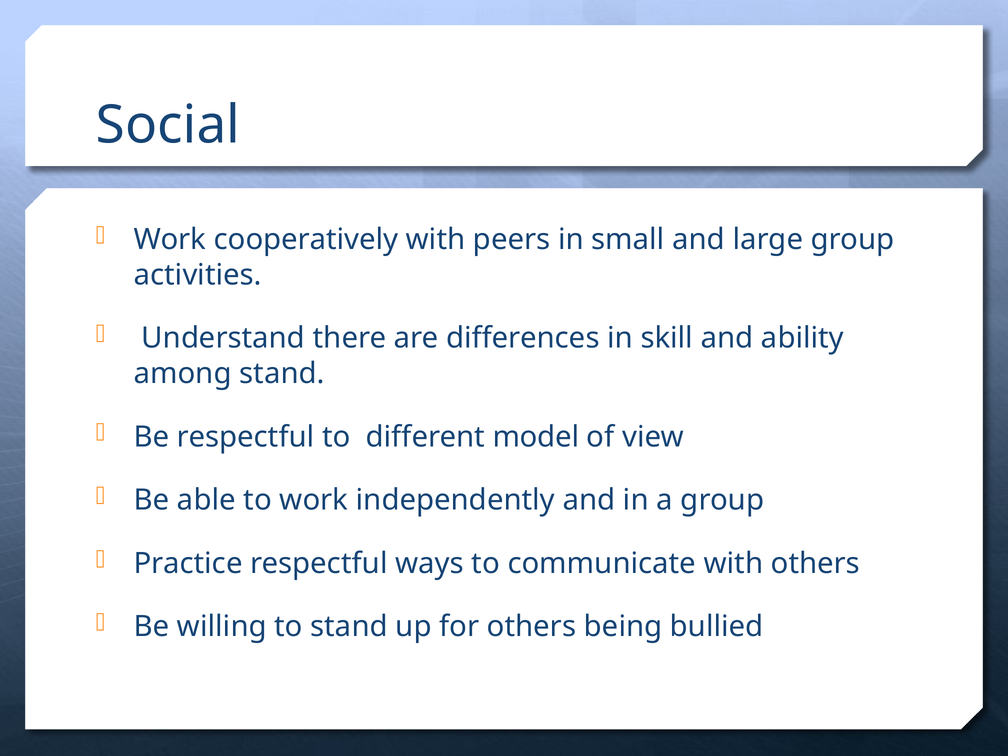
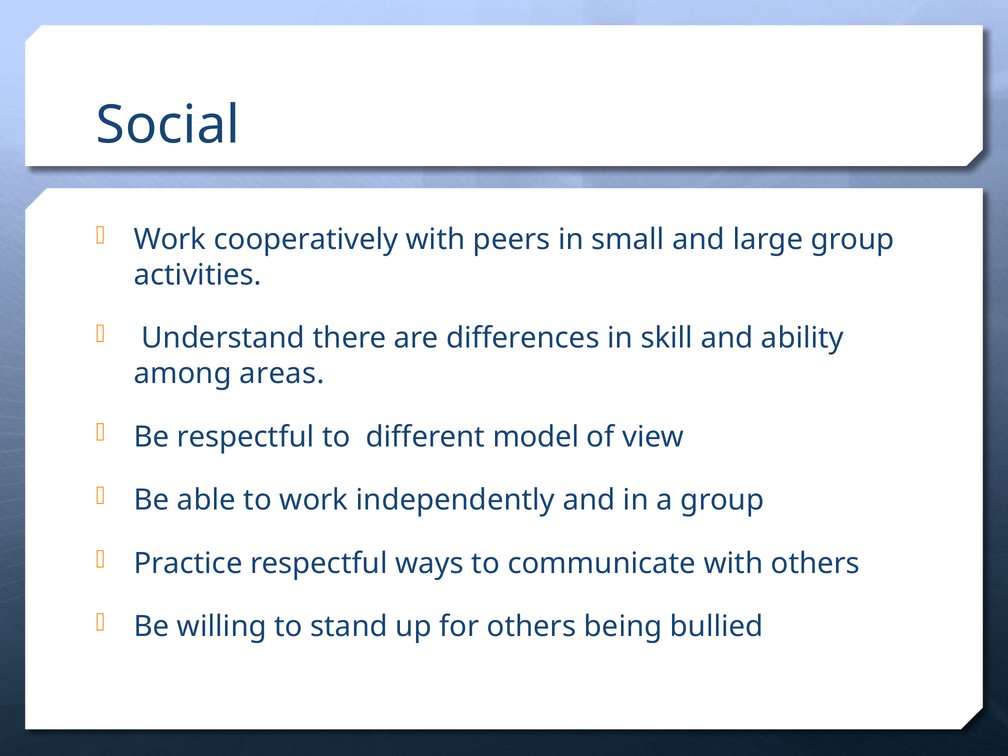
among stand: stand -> areas (282, 374)
